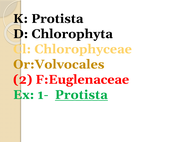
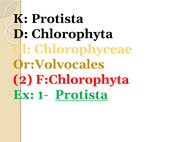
F:Euglenaceae: F:Euglenaceae -> F:Chlorophyta (82, 80)
